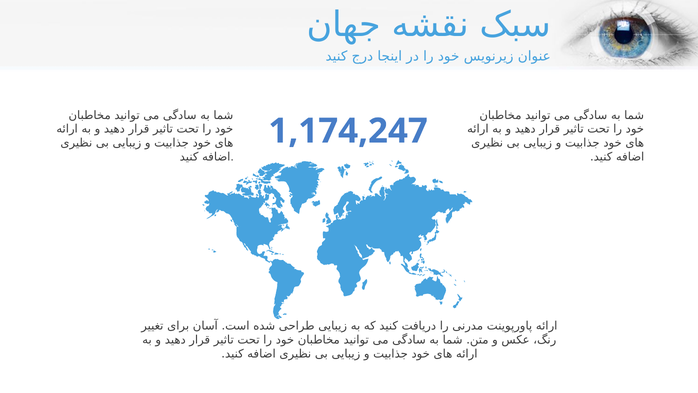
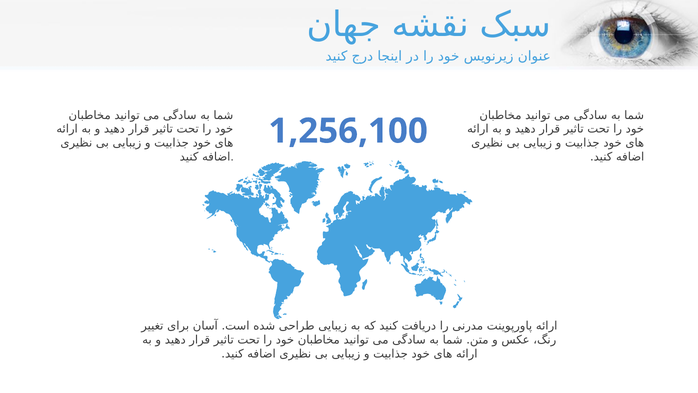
1,174,247: 1,174,247 -> 1,256,100 (348, 131)
